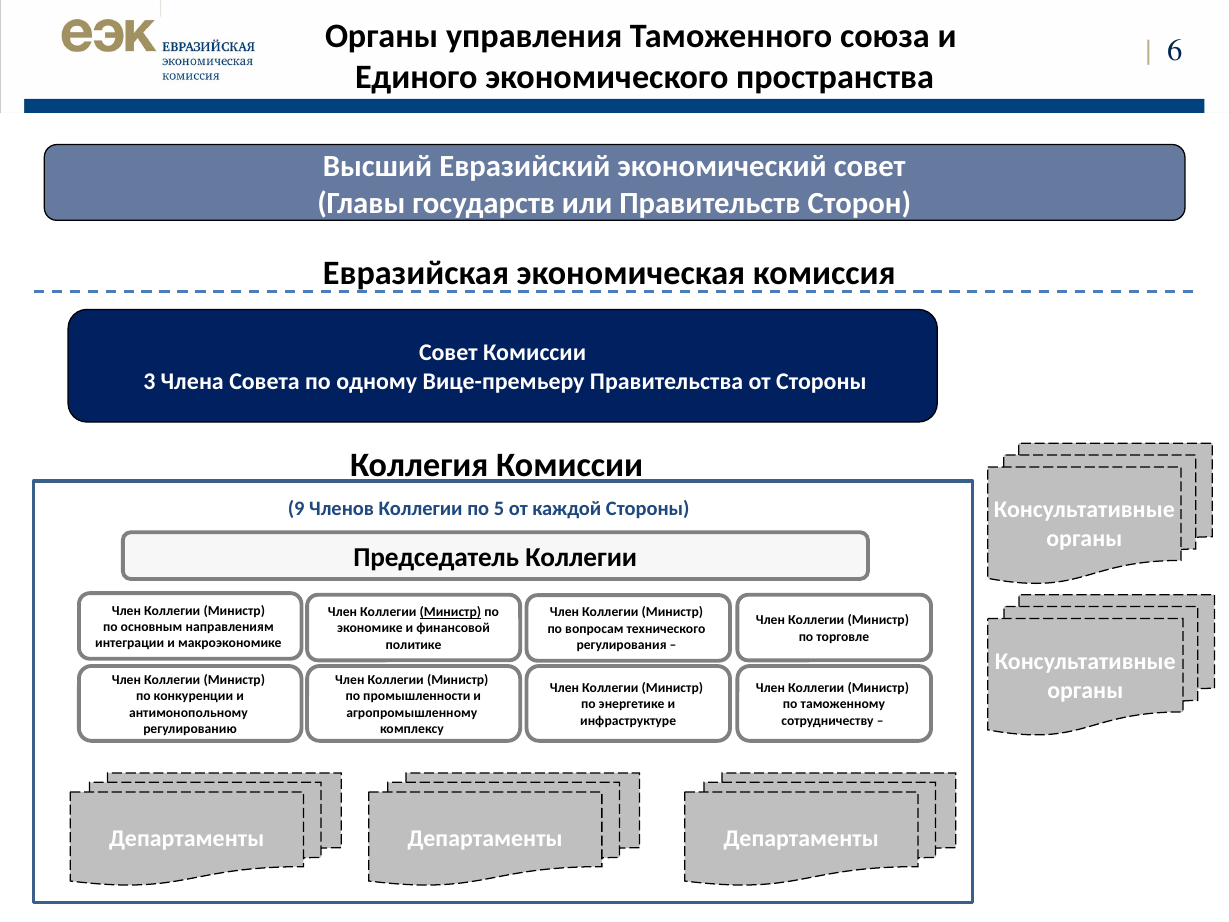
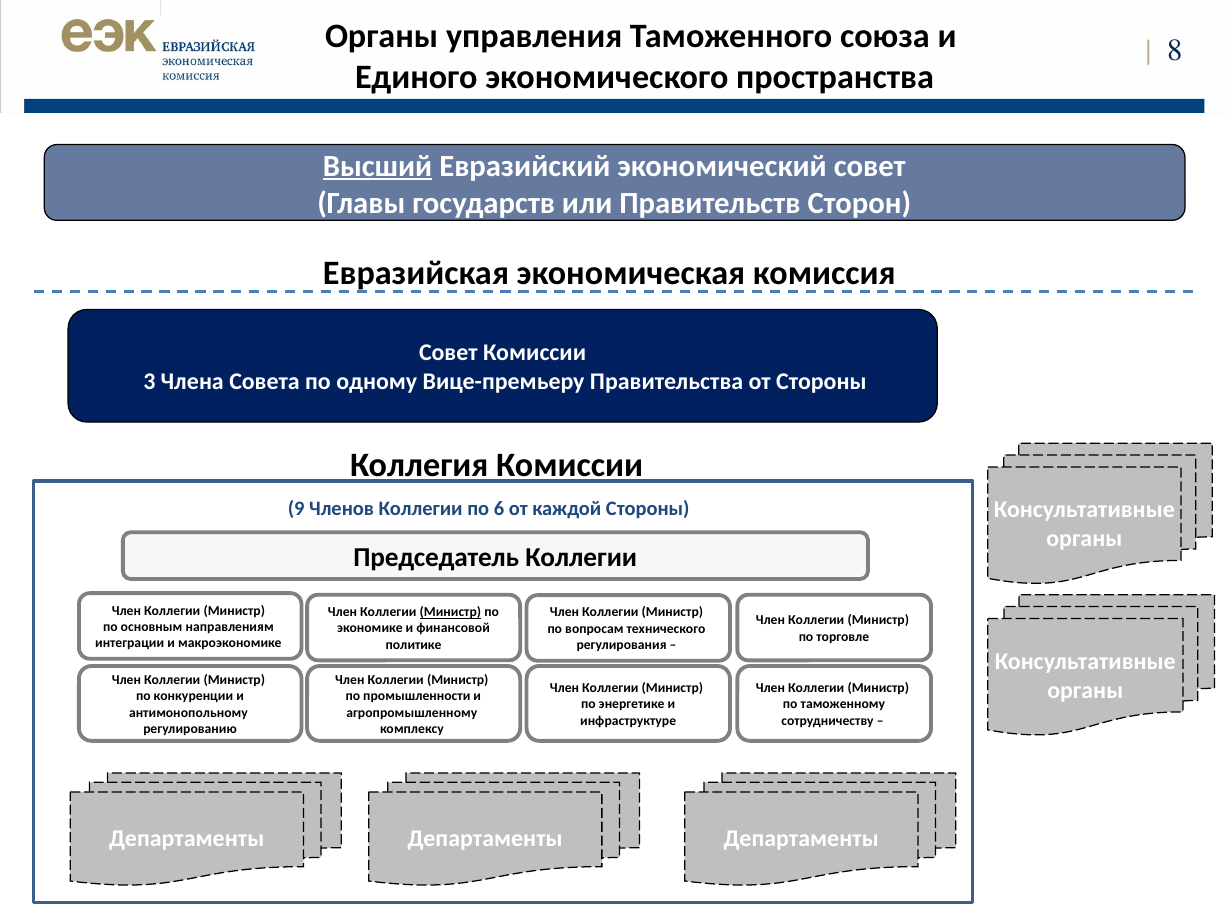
6: 6 -> 8 (1175, 51)
Высший underline: none -> present (378, 166)
5: 5 -> 6 (499, 509)
